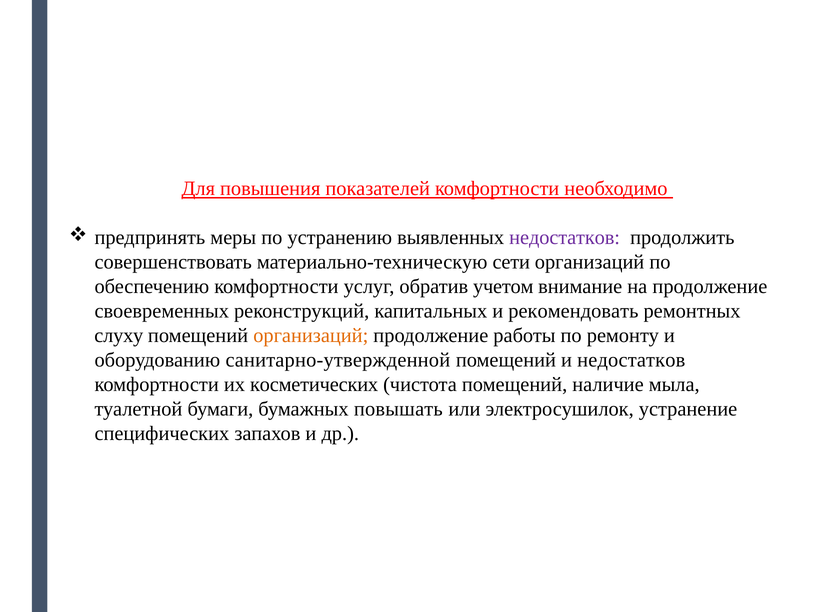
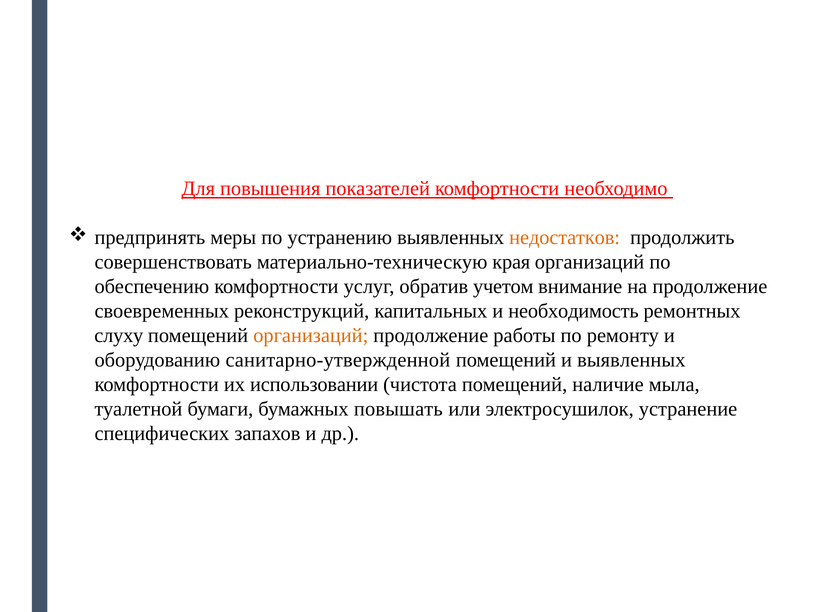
недостатков colour: purple -> orange (565, 238)
сети: сети -> края (511, 262)
рекомендовать: рекомендовать -> необходимость (573, 311)
и недостатков: недостатков -> выявленных (631, 360)
косметических: косметических -> использовании (314, 385)
